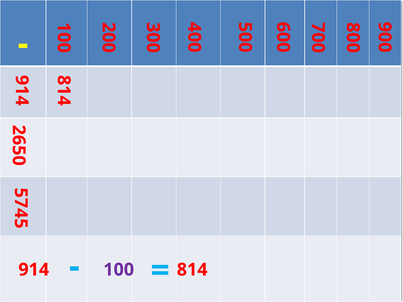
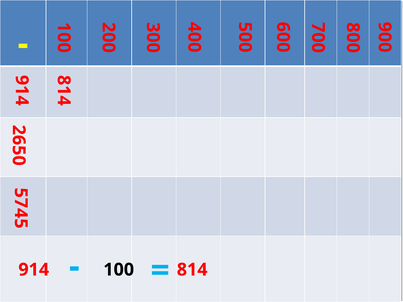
100 colour: purple -> black (119, 270)
